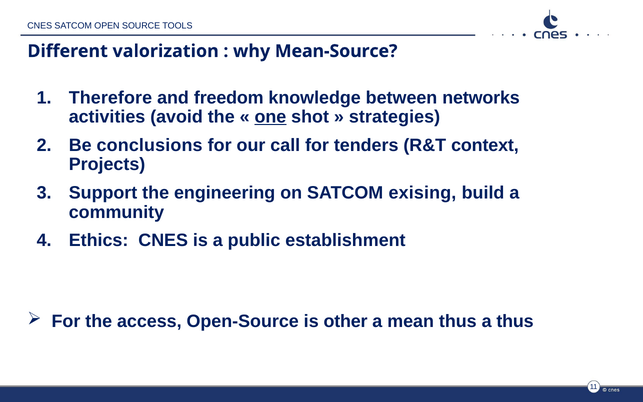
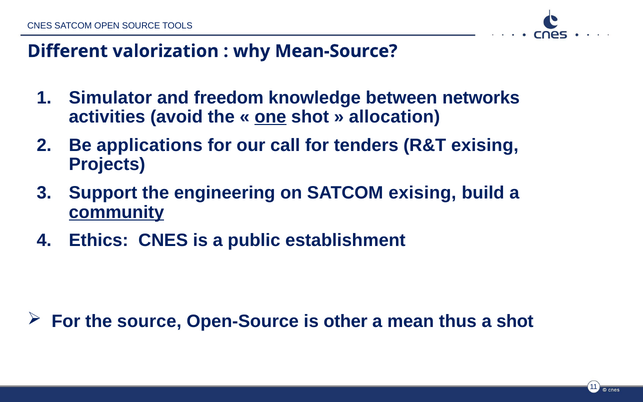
Therefore: Therefore -> Simulator (110, 98)
strategies: strategies -> allocation (395, 117)
conclusions: conclusions -> applications (150, 145)
R&T context: context -> exising (485, 145)
community underline: none -> present (116, 212)
the access: access -> source (149, 321)
a thus: thus -> shot (515, 321)
